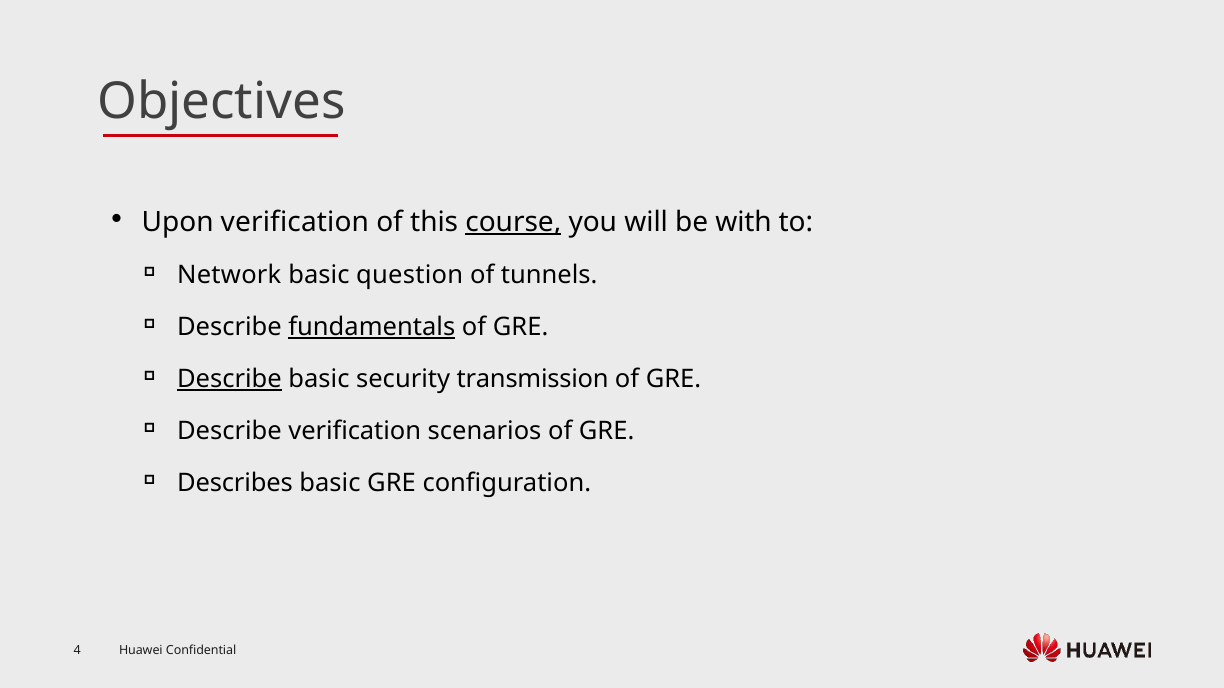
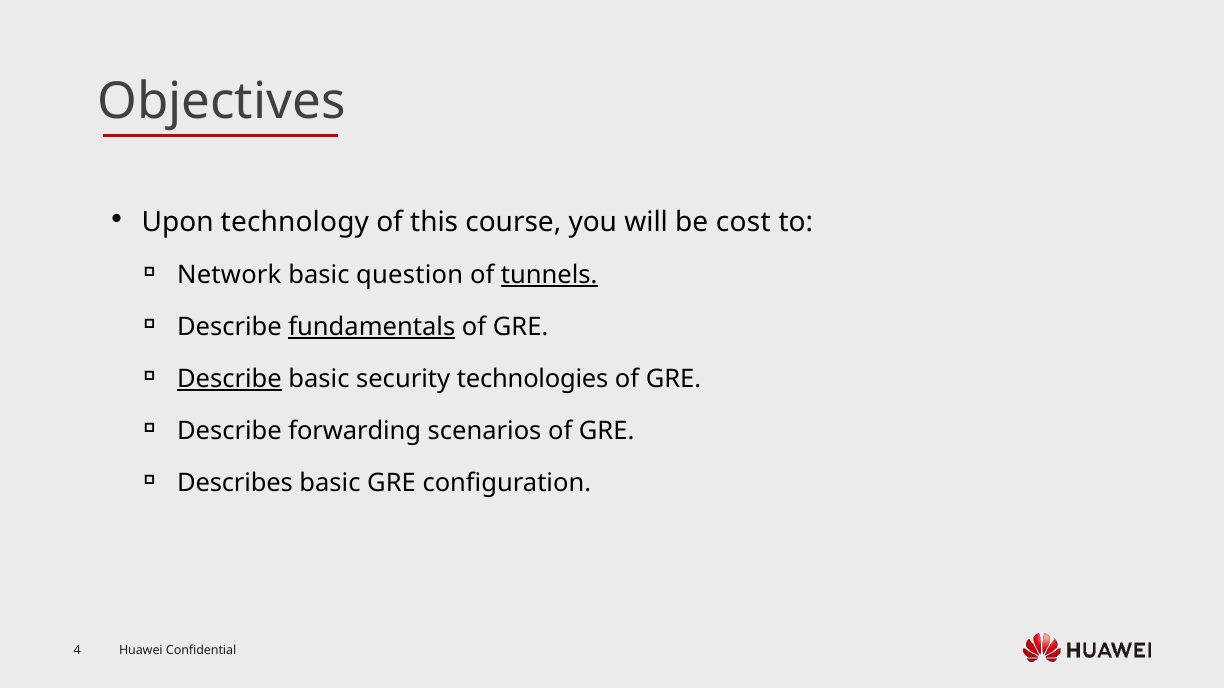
Upon verification: verification -> technology (295, 222)
course underline: present -> none (513, 222)
with: with -> cost (743, 222)
tunnels underline: none -> present (549, 275)
transmission: transmission -> technologies (533, 379)
Describe verification: verification -> forwarding (355, 431)
